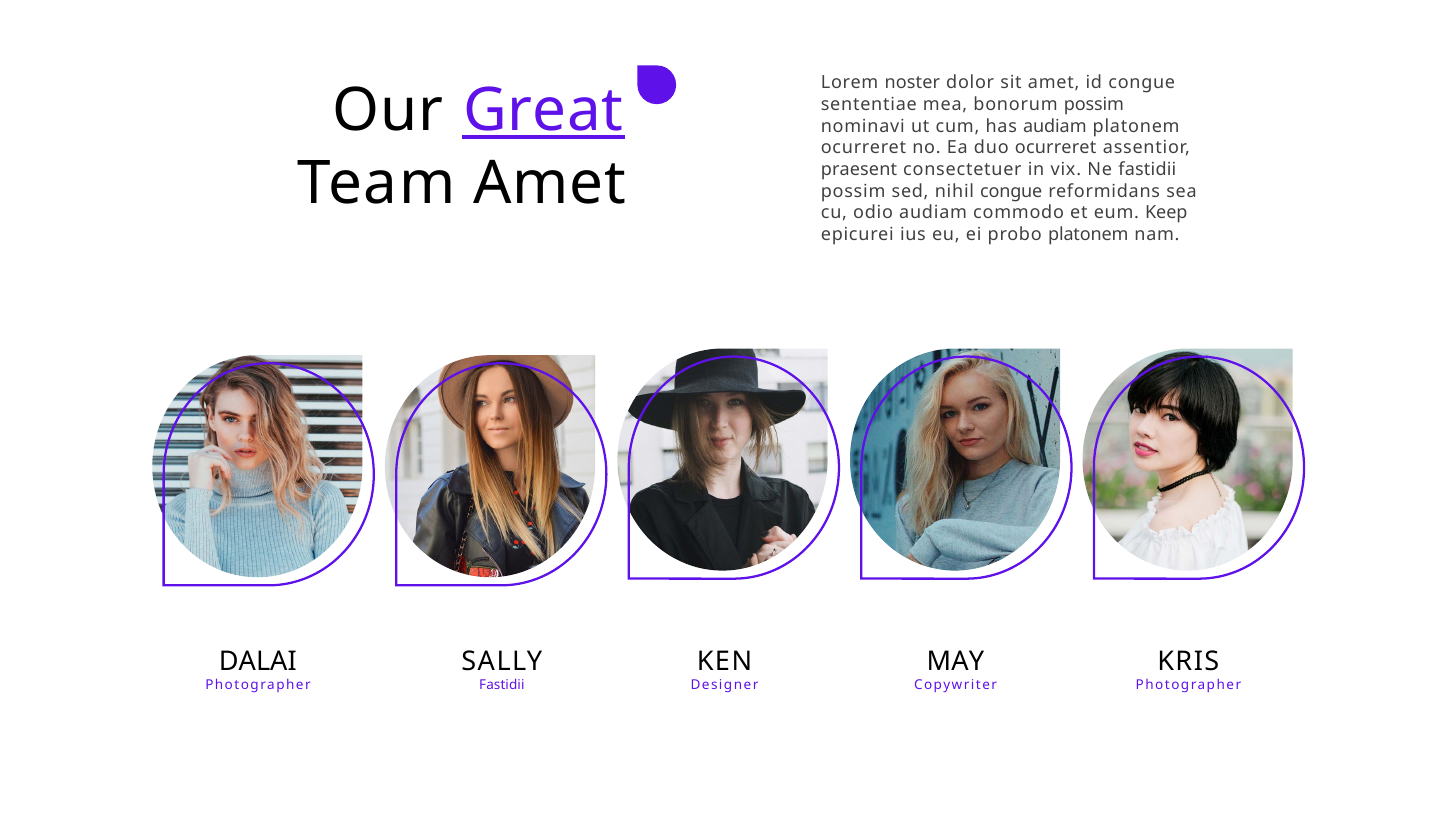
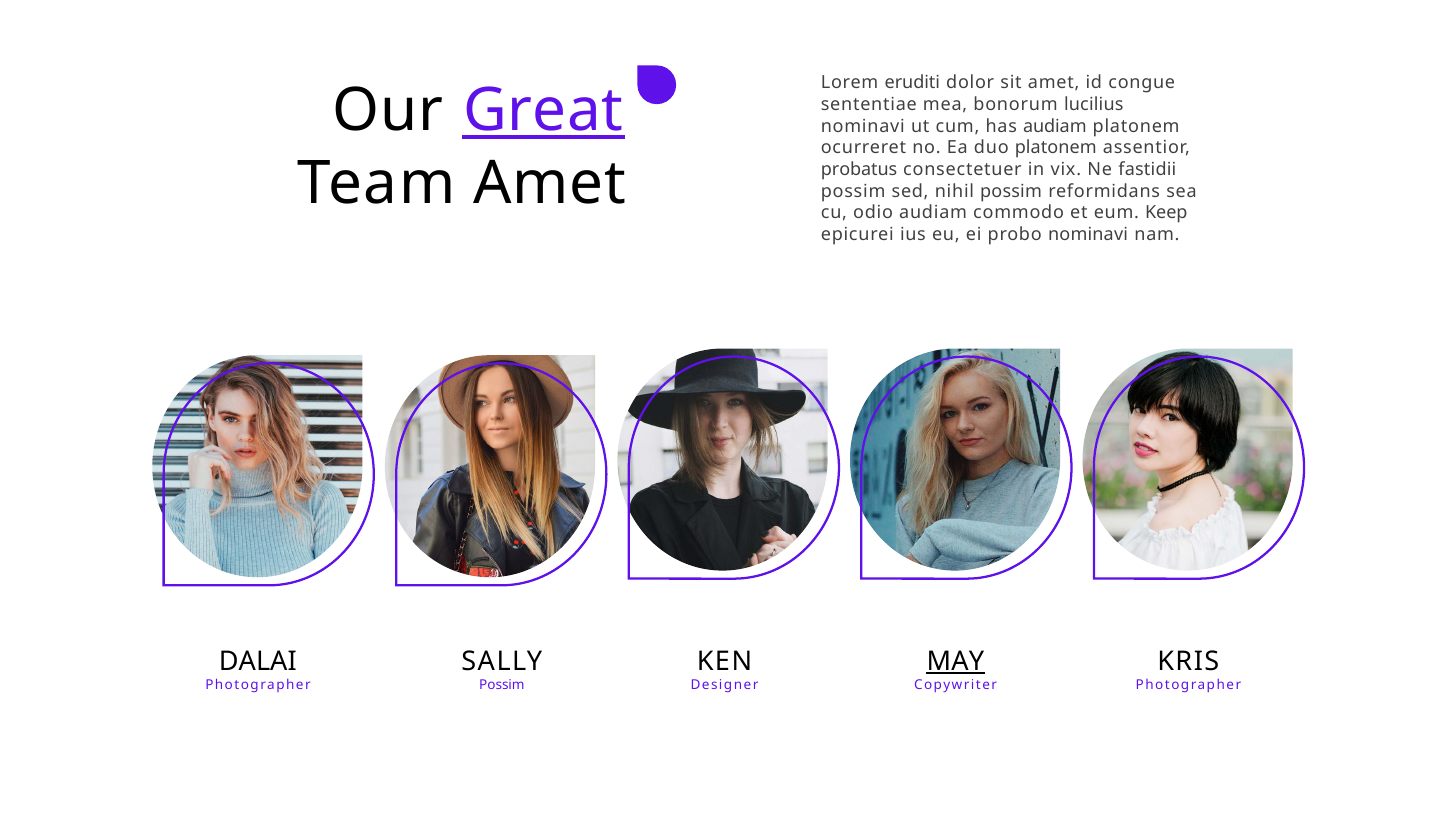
noster: noster -> eruditi (912, 83)
bonorum possim: possim -> lucilius (1094, 104)
duo ocurreret: ocurreret -> platonem (1056, 148)
praesent: praesent -> probatus (859, 169)
nihil congue: congue -> possim (1011, 191)
probo platonem: platonem -> nominavi (1088, 234)
MAY underline: none -> present (955, 661)
Fastidii: Fastidii -> Possim (502, 684)
